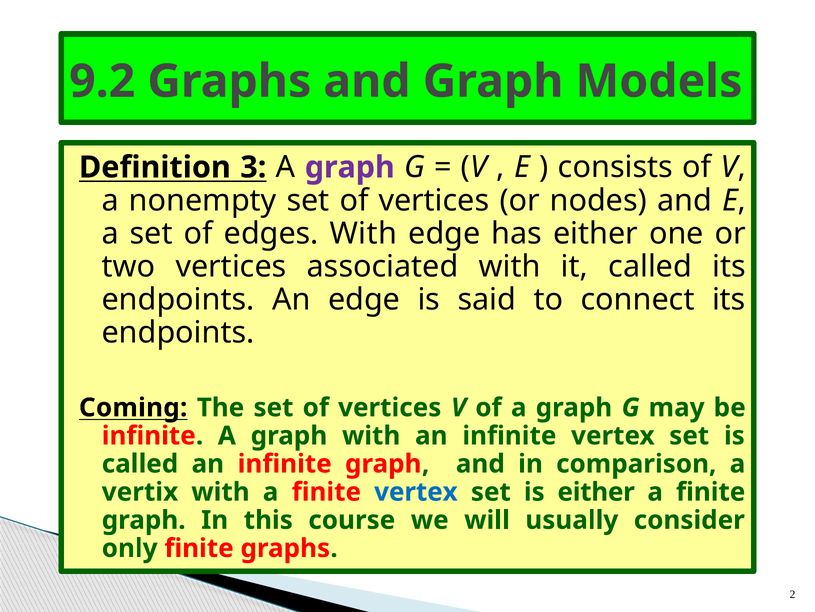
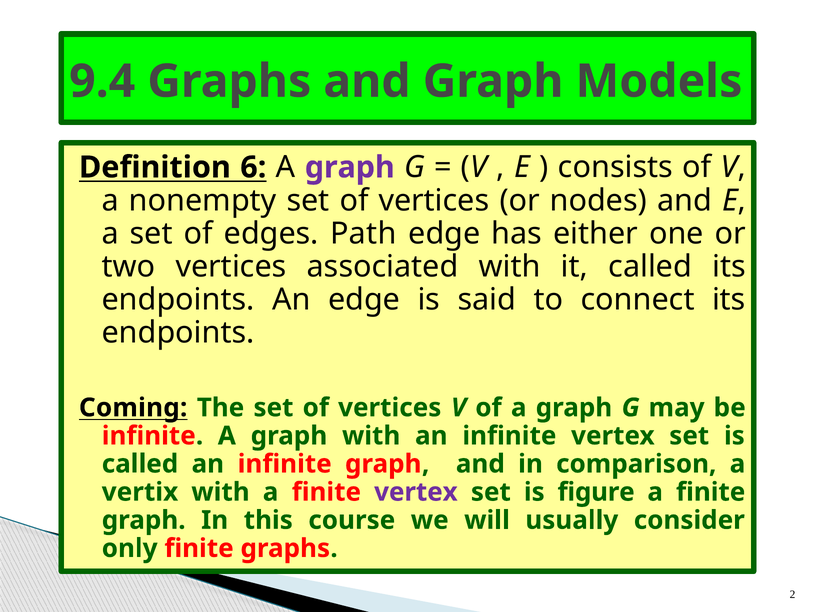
9.2: 9.2 -> 9.4 (102, 81)
3: 3 -> 6 (253, 167)
edges With: With -> Path (363, 233)
vertex colour: blue -> purple (416, 491)
is either: either -> figure (596, 491)
